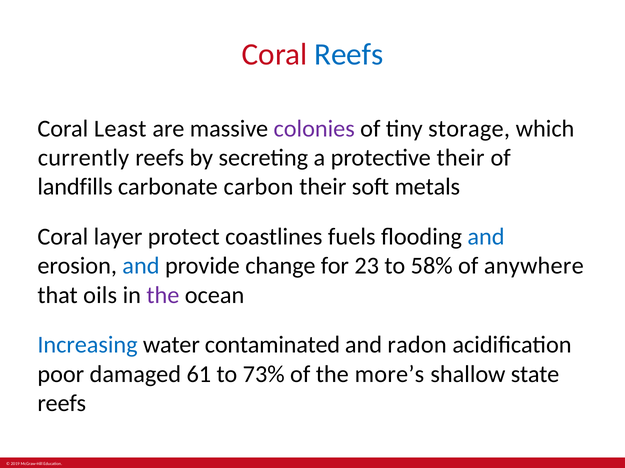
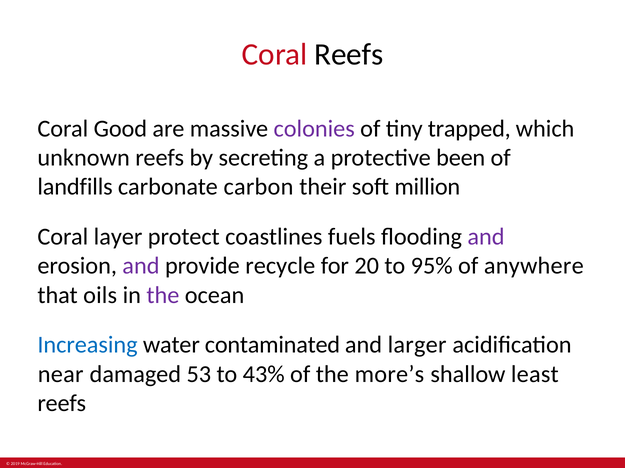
Reefs colour: blue -> black (349, 54)
Least: Least -> Good (120, 129)
storage: storage -> trapped (469, 129)
currently: currently -> unknown (84, 158)
protective their: their -> been (461, 158)
metals: metals -> million (427, 187)
and colour: blue -> purple (486, 237)
and colour: blue -> purple (141, 266)
change: change -> recycle (280, 266)
23: 23 -> 20 (367, 266)
58%: 58% -> 95% (432, 266)
radon: radon -> larger (417, 346)
poor: poor -> near (61, 375)
61: 61 -> 53 (199, 375)
73%: 73% -> 43% (264, 375)
state: state -> least (535, 375)
